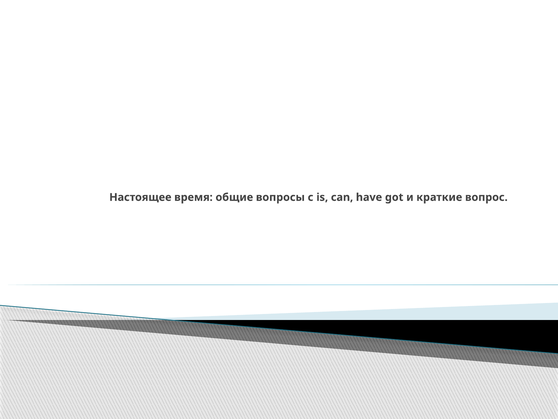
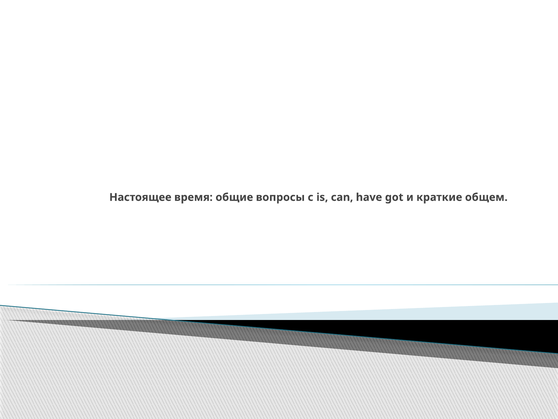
вопрос: вопрос -> общем (486, 197)
